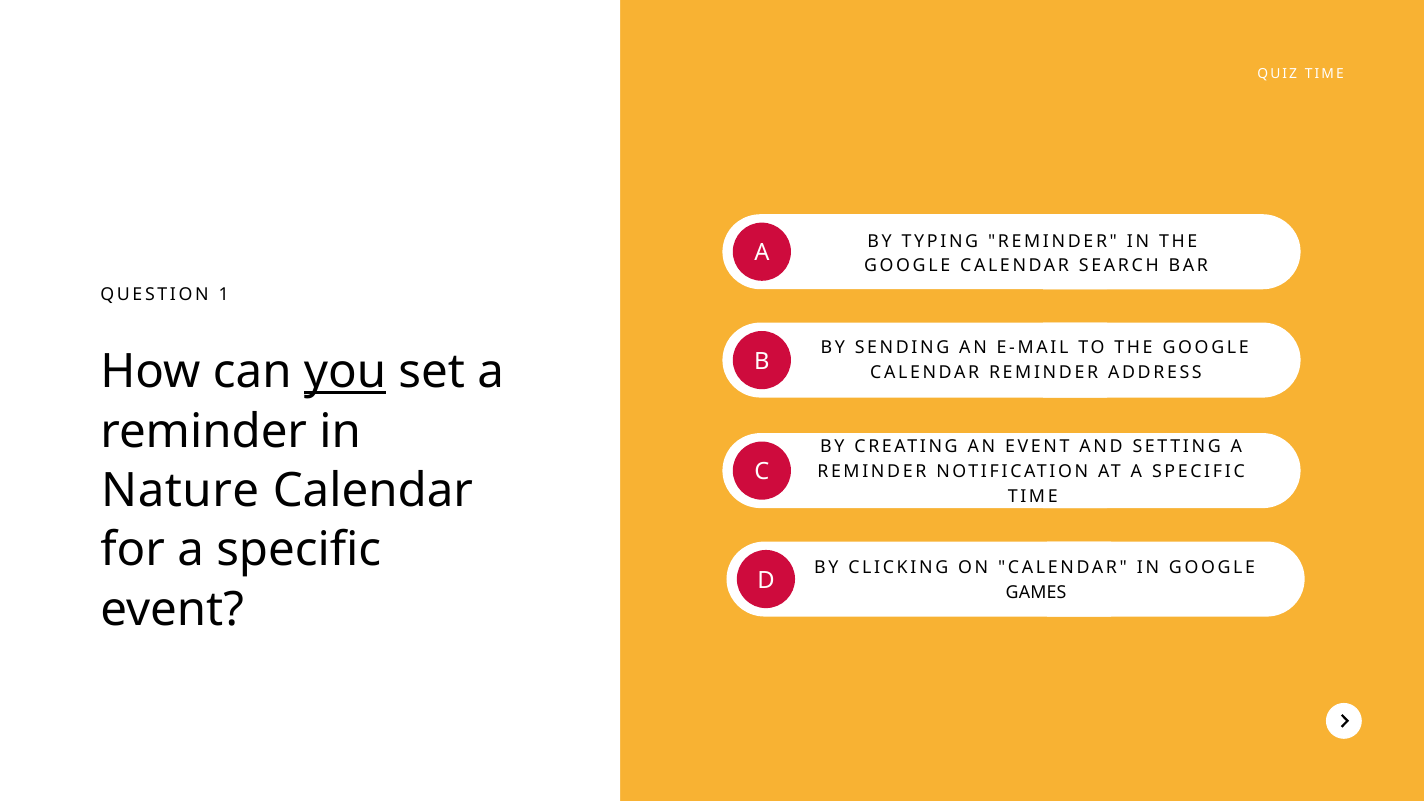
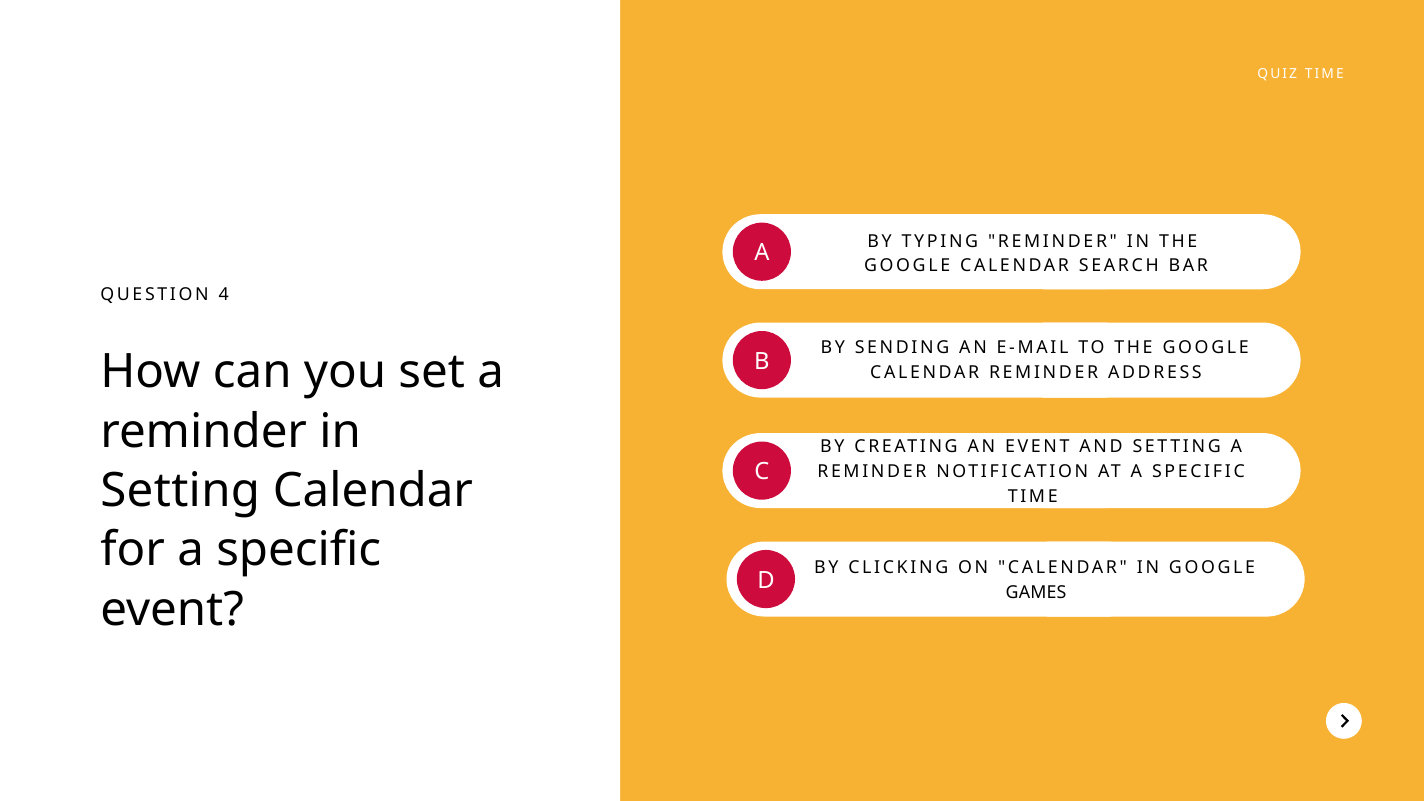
1: 1 -> 4 (224, 295)
you underline: present -> none (345, 372)
Nature: Nature -> Setting (180, 491)
